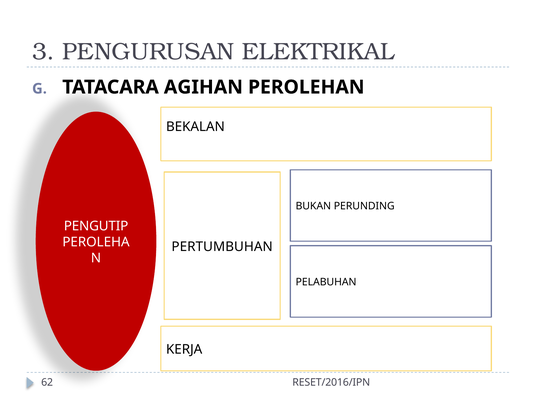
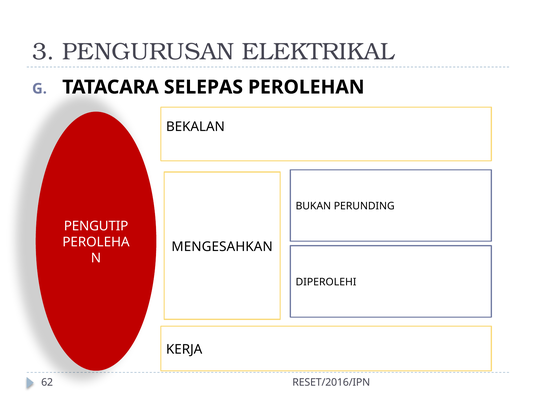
AGIHAN: AGIHAN -> SELEPAS (203, 87)
PERTUMBUHAN: PERTUMBUHAN -> MENGESAHKAN (222, 247)
PELABUHAN: PELABUHAN -> DIPEROLEHI (326, 282)
